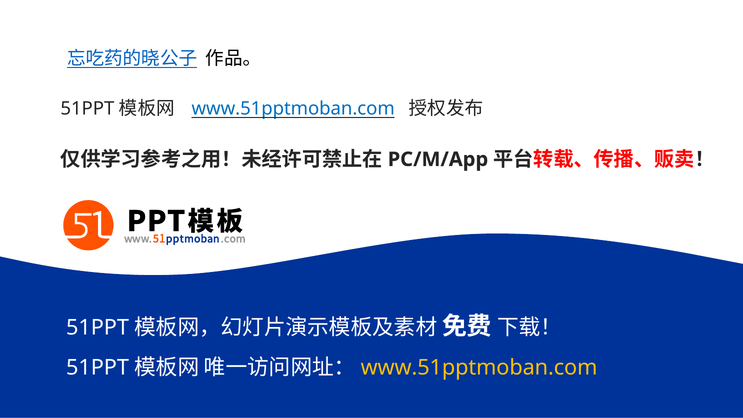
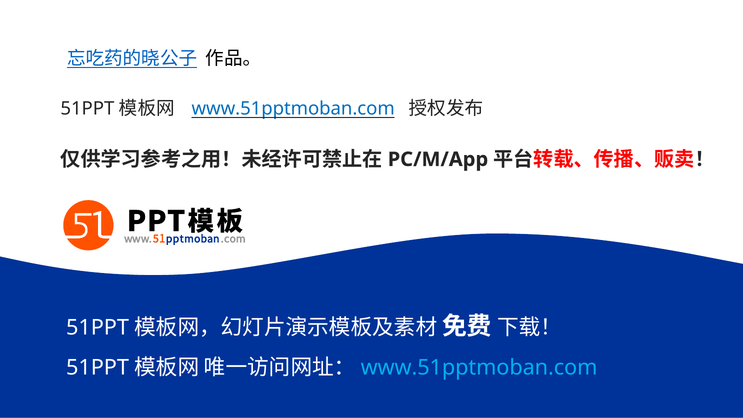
www.51pptmoban.com colour: yellow -> light blue (479, 367)
